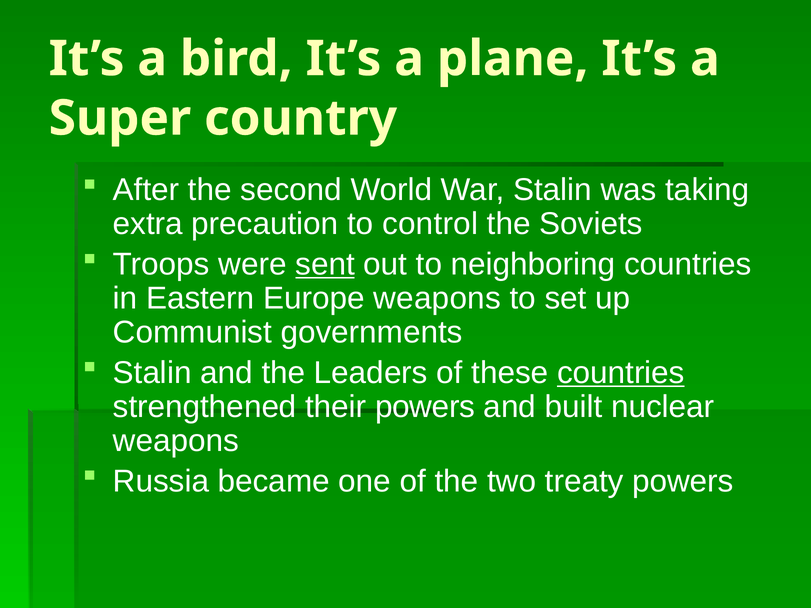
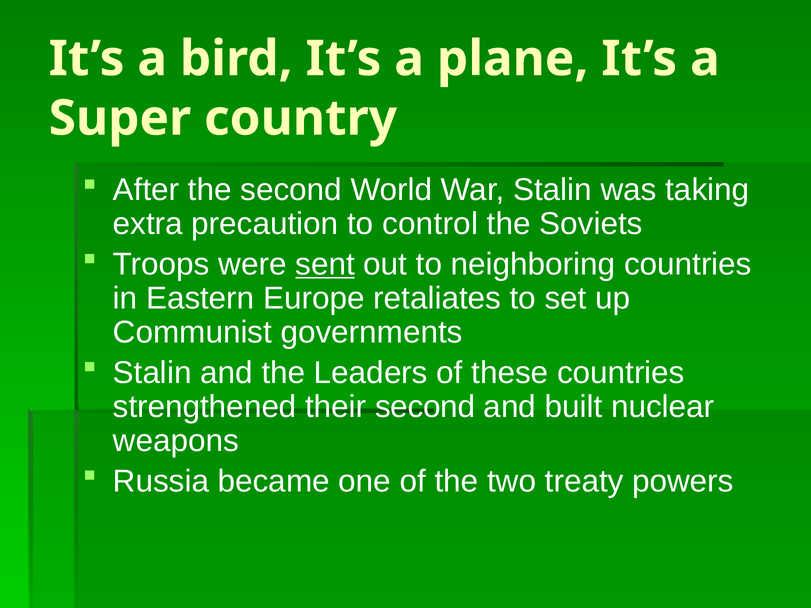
Europe weapons: weapons -> retaliates (437, 298)
countries underline: present -> none (621, 373)
their powers: powers -> second (425, 407)
